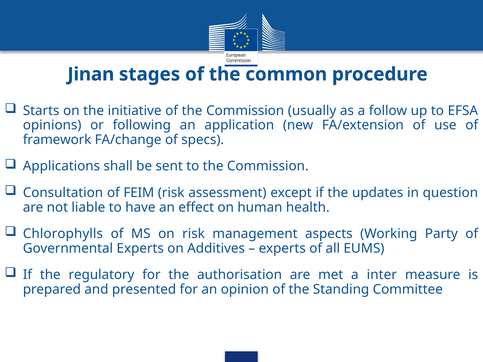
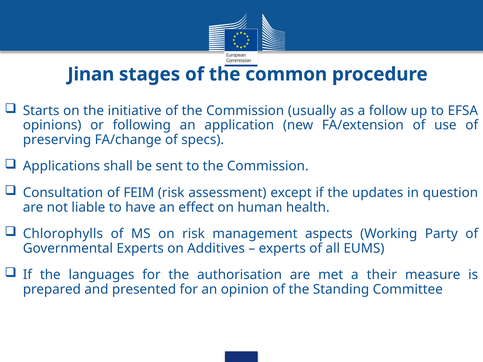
framework: framework -> preserving (57, 140)
regulatory: regulatory -> languages (101, 275)
inter: inter -> their (382, 275)
